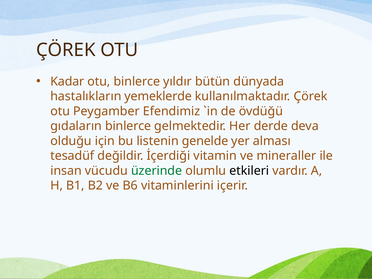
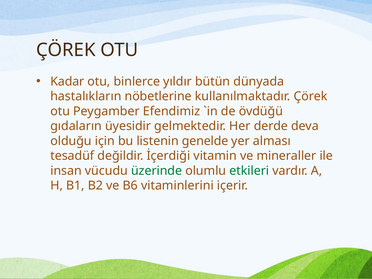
yemeklerde: yemeklerde -> nöbetlerine (158, 96)
gıdaların binlerce: binlerce -> üyesidir (128, 126)
etkileri colour: black -> green (249, 171)
